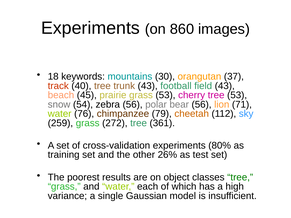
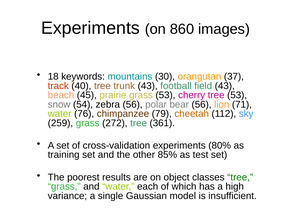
26%: 26% -> 85% (167, 155)
